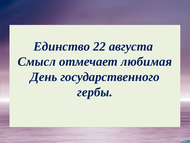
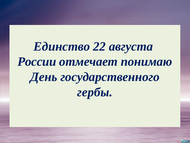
Смысл: Смысл -> России (37, 61)
любимая: любимая -> понимаю (146, 61)
